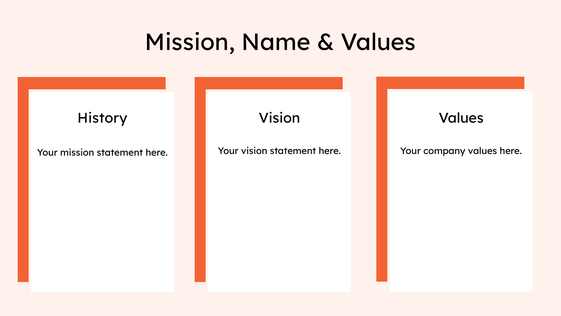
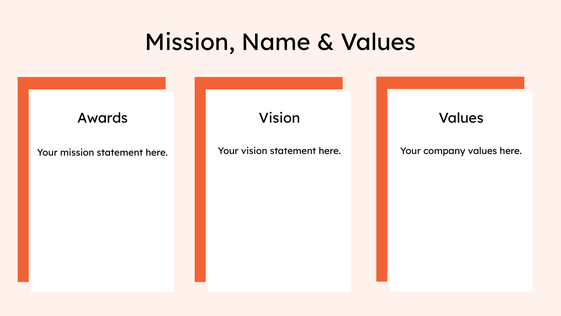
History: History -> Awards (103, 118)
